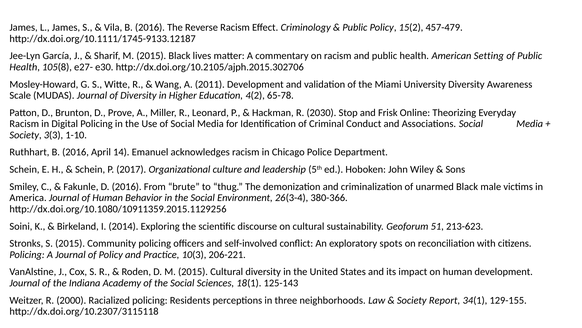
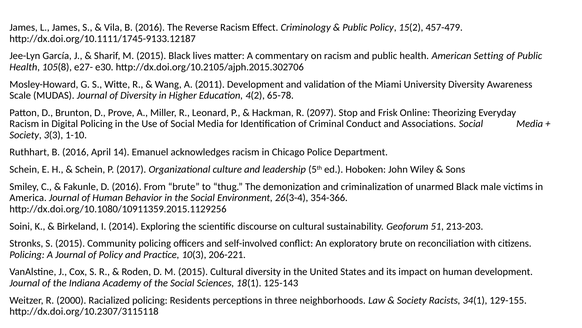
2030: 2030 -> 2097 (321, 112)
380-366: 380-366 -> 354-366 (329, 197)
213-623: 213-623 -> 213-203 (465, 226)
exploratory spots: spots -> brute (391, 243)
Report: Report -> Racists (445, 300)
